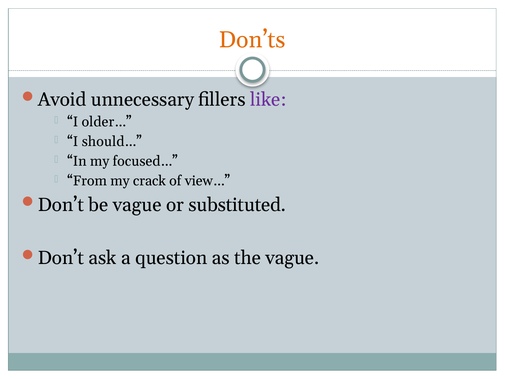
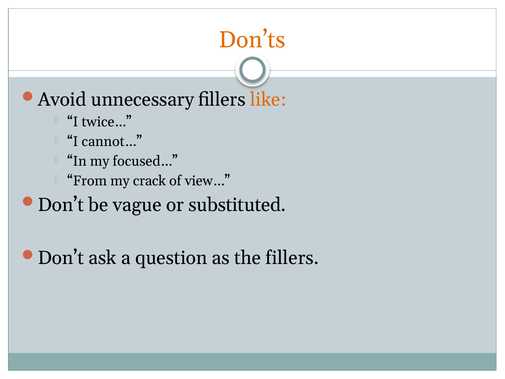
like colour: purple -> orange (268, 100)
older…: older… -> twice… (107, 122)
should…: should… -> cannot… (112, 141)
the vague: vague -> fillers (292, 258)
